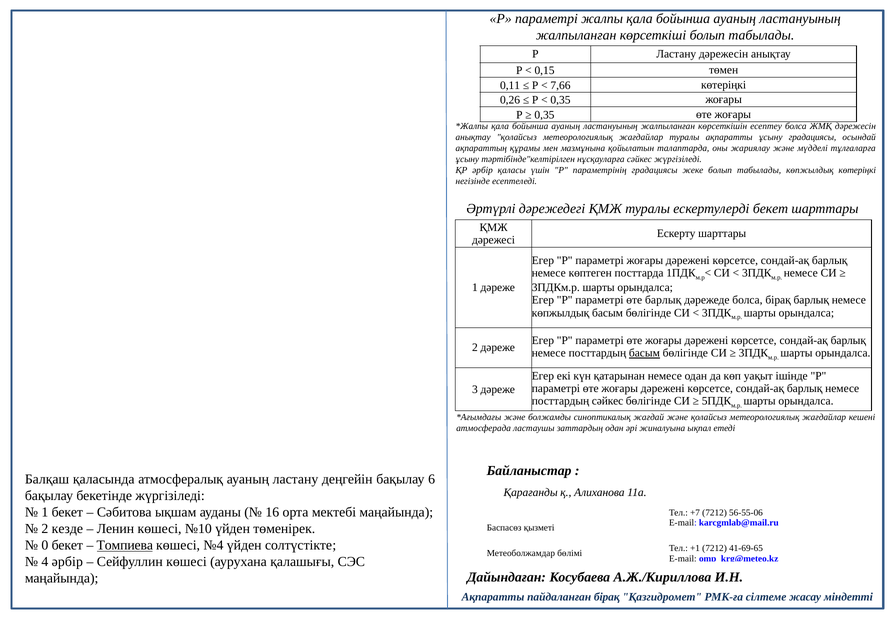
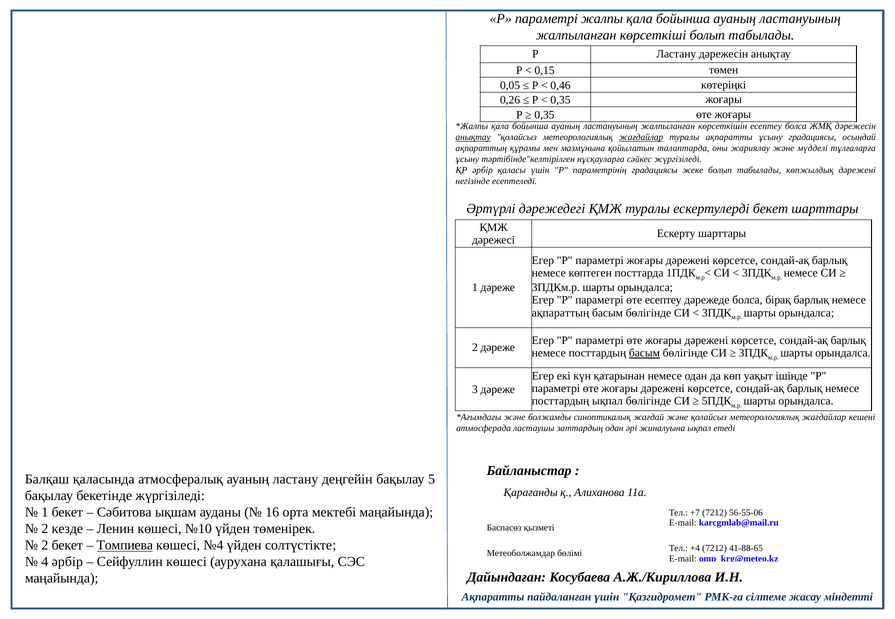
0,11: 0,11 -> 0,05 (510, 85)
7,66: 7,66 -> 0,46 (560, 85)
анықтау underline: none -> present (473, 138)
жағдайлар underline: none -> present (641, 138)
көпжылдық көтеріңкі: көтеріңкі -> дәрежені (857, 171)
өте барлық: барлық -> есептеу (663, 300)
көпжылдық: көпжылдық -> ақпараттың (560, 313)
посттардың сәйкес: сәйкес -> ықпал (607, 401)
6: 6 -> 5 (432, 480)
0: 0 -> 2 (45, 546)
+1: +1 -> +4 (695, 549)
41-69-65: 41-69-65 -> 41-88-65 (746, 549)
пайдаланған бірақ: бірақ -> үшін (607, 598)
